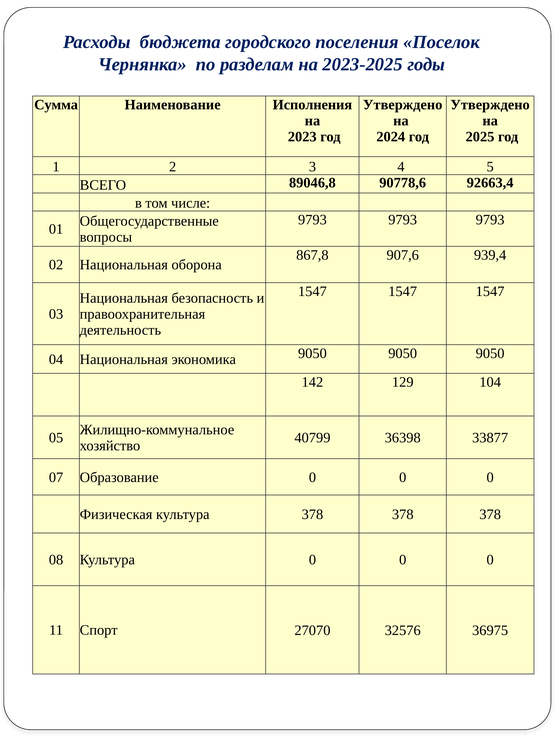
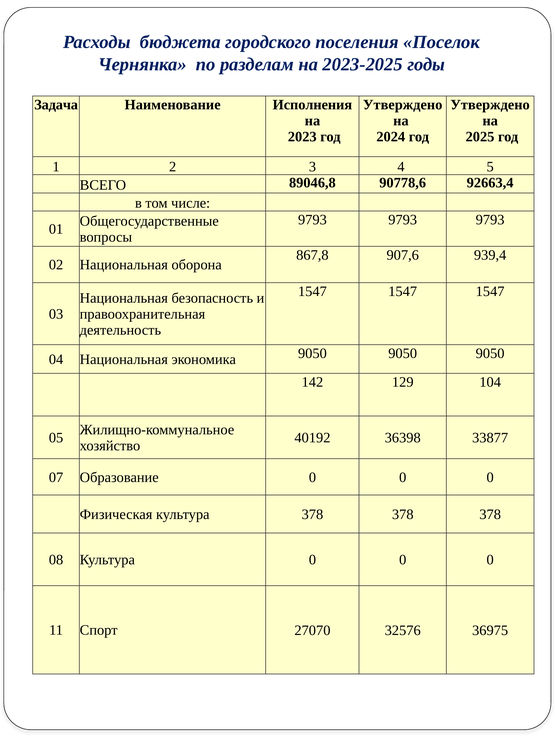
Сумма: Сумма -> Задача (56, 105)
40799: 40799 -> 40192 (312, 438)
